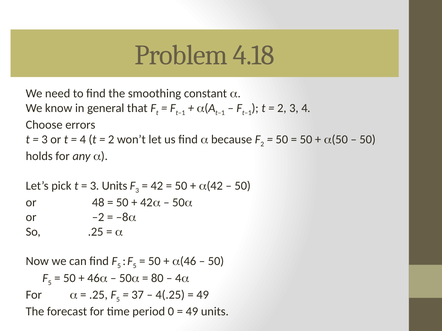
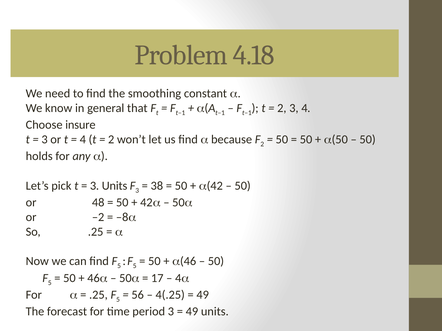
errors: errors -> insure (80, 125)
42: 42 -> 38 (157, 186)
80: 80 -> 17 (157, 278)
37: 37 -> 56 (138, 295)
period 0: 0 -> 3 (171, 312)
